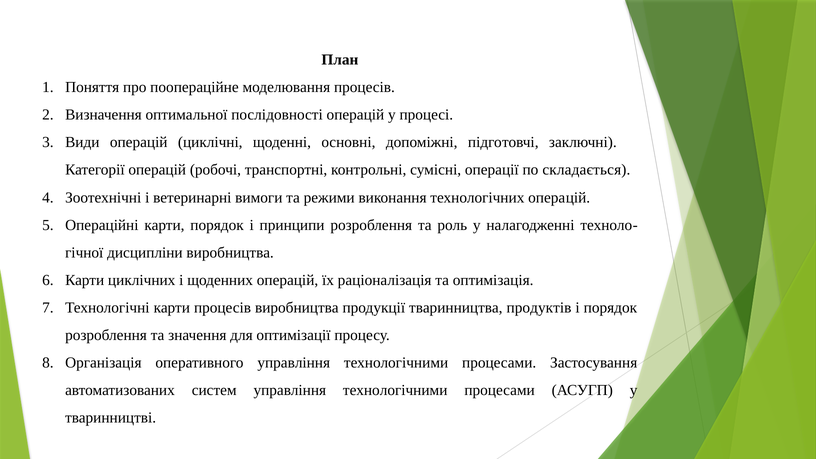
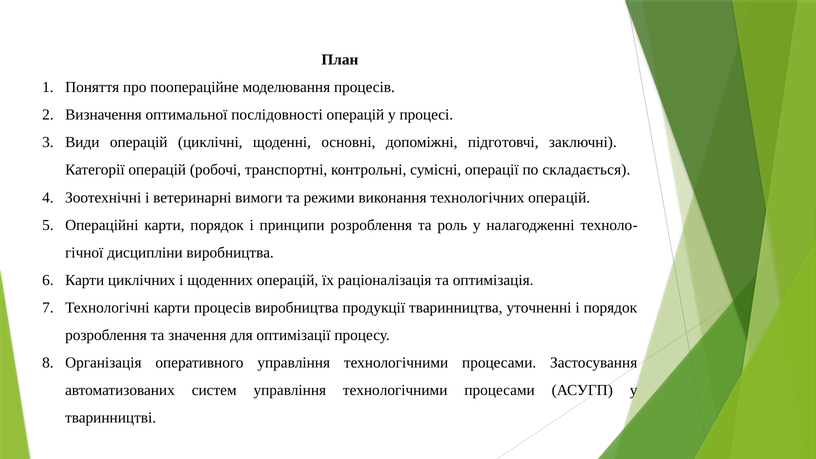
продуктів: продуктів -> уточненні (539, 308)
